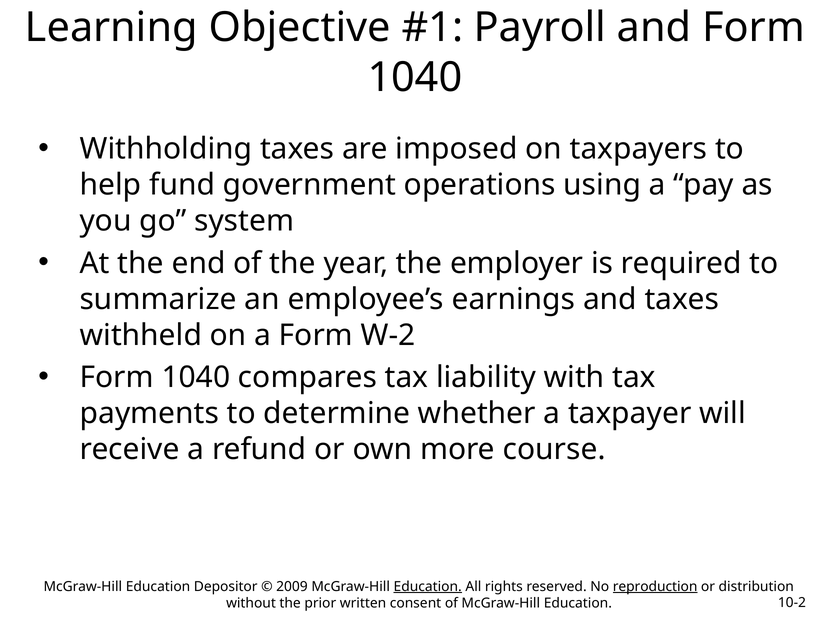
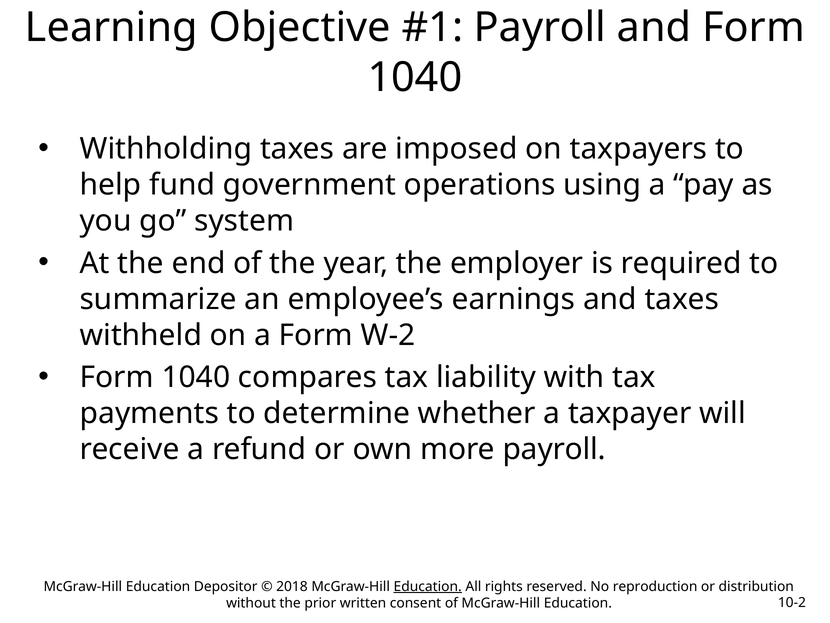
more course: course -> payroll (554, 449)
2009: 2009 -> 2018 (292, 586)
reproduction underline: present -> none (655, 586)
